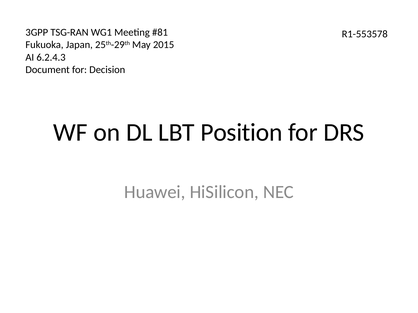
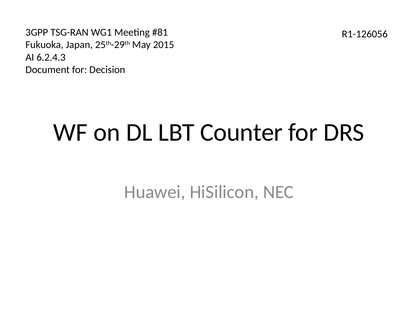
R1-553578: R1-553578 -> R1-126056 (365, 34)
Position: Position -> Counter (242, 133)
